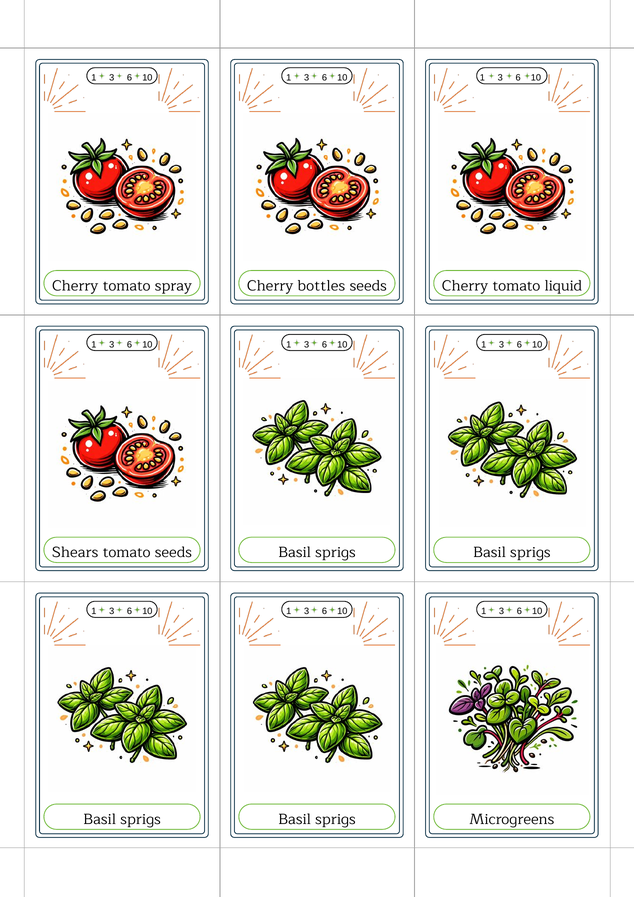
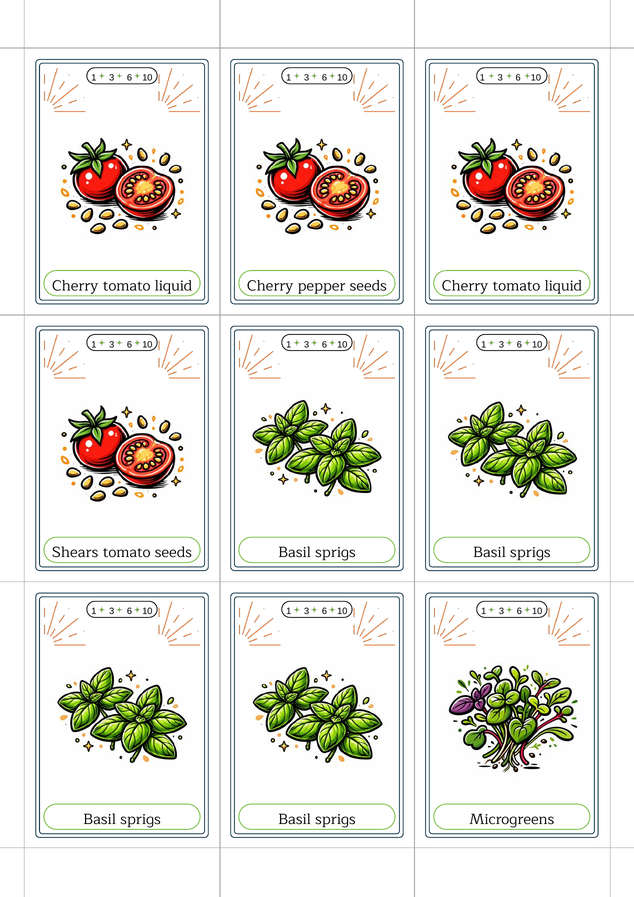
spray: spray -> liquid (173, 286)
bottles: bottles -> pepper (322, 286)
